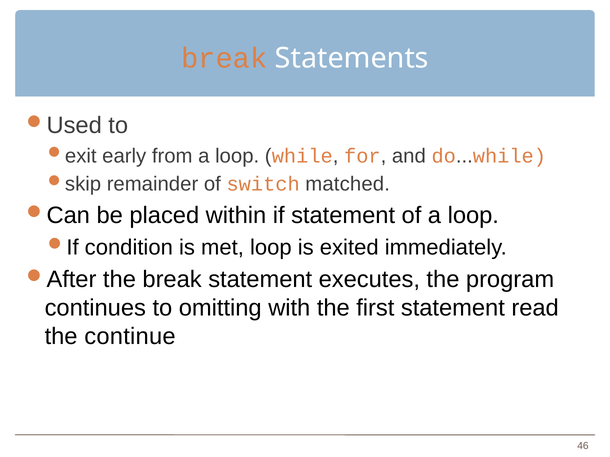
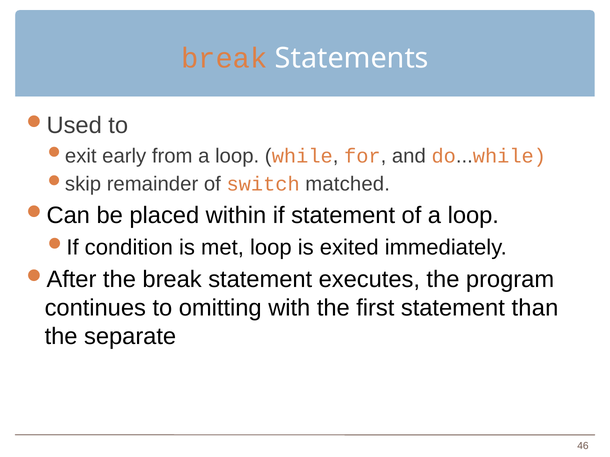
read: read -> than (535, 308)
continue: continue -> separate (130, 337)
